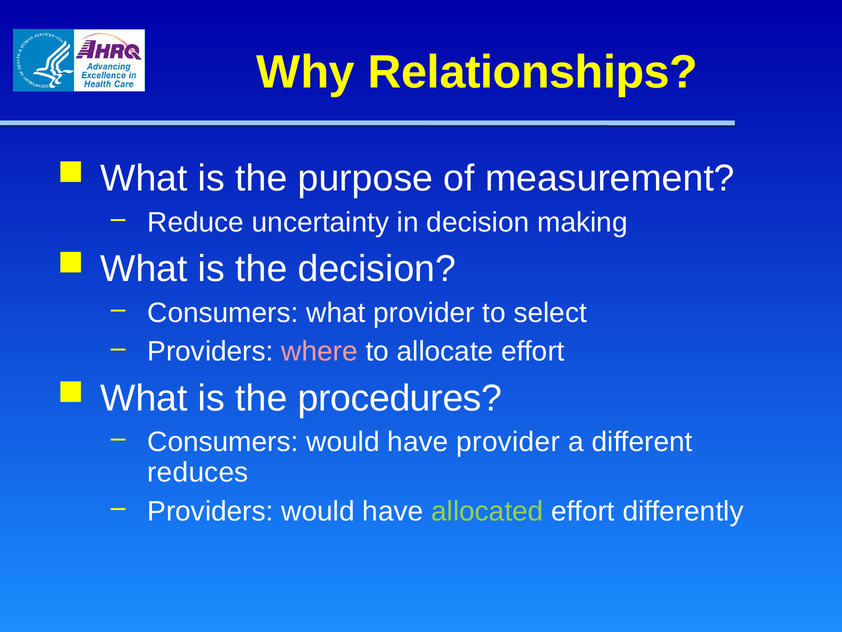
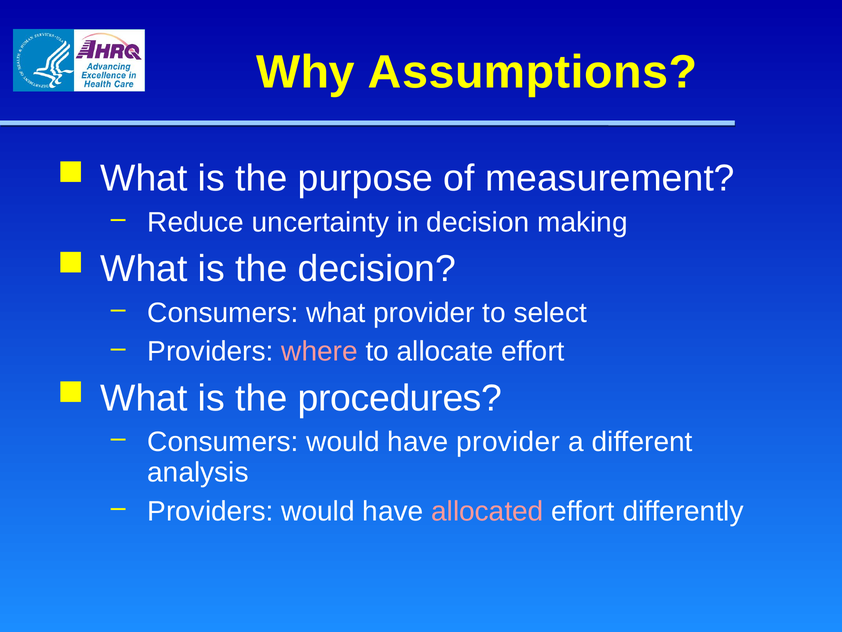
Relationships: Relationships -> Assumptions (533, 72)
reduces: reduces -> analysis (198, 472)
allocated colour: light green -> pink (487, 511)
